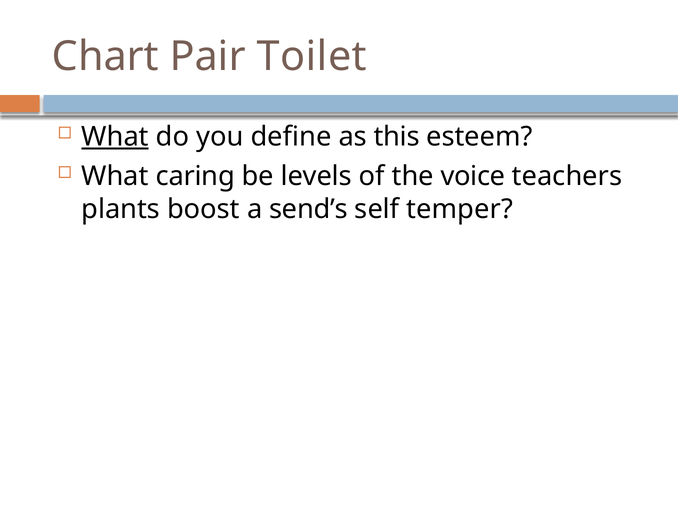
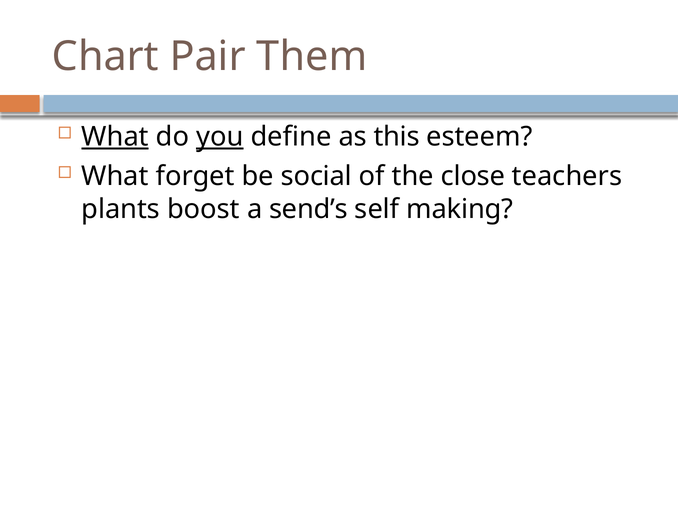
Toilet: Toilet -> Them (312, 57)
you underline: none -> present (220, 137)
caring: caring -> forget (195, 176)
levels: levels -> social (316, 176)
voice: voice -> close (473, 176)
temper: temper -> making (460, 209)
